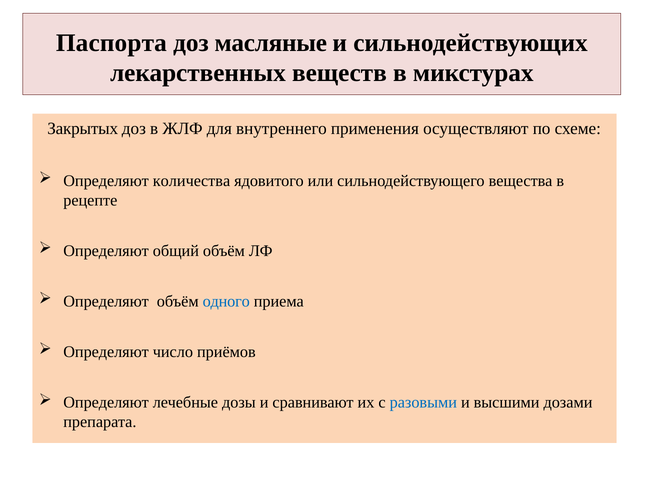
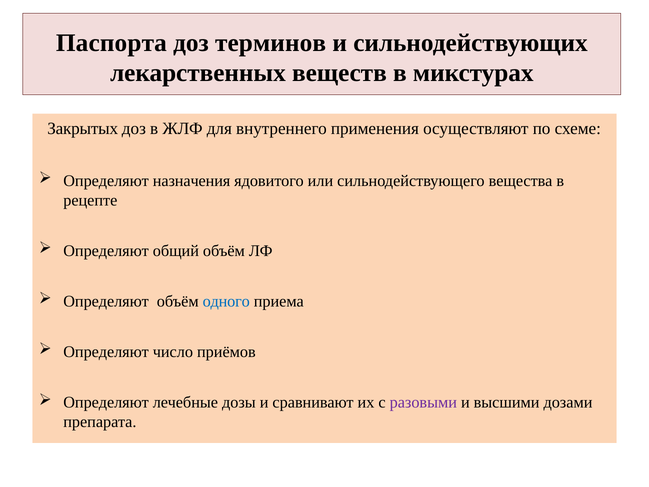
масляные: масляные -> терминов (271, 43)
количества: количества -> назначения (192, 181)
разовыми colour: blue -> purple (423, 402)
